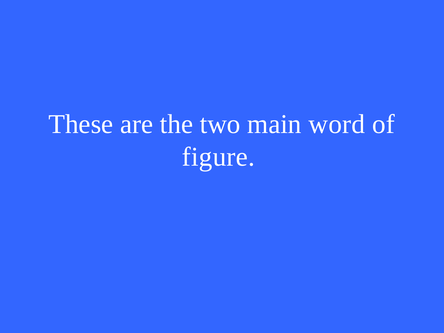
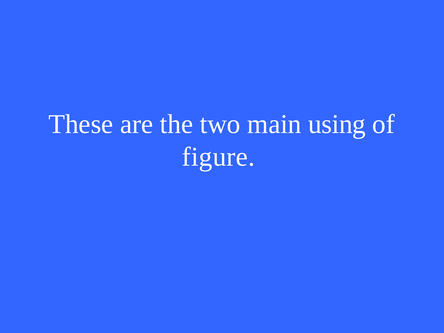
word: word -> using (337, 124)
